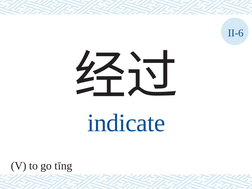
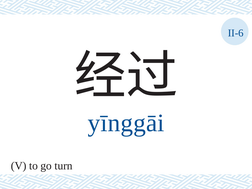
indicate: indicate -> yīnggāi (126, 123)
tīng: tīng -> turn (64, 166)
